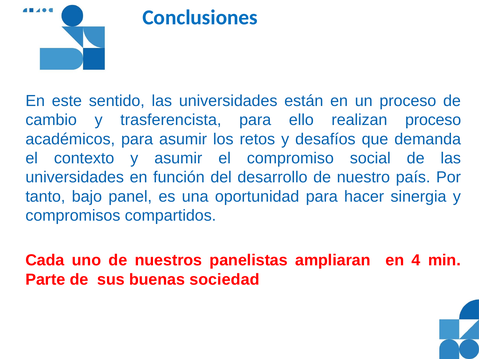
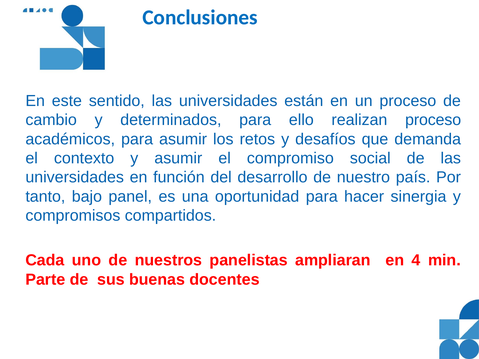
trasferencista: trasferencista -> determinados (171, 120)
sociedad: sociedad -> docentes (225, 280)
